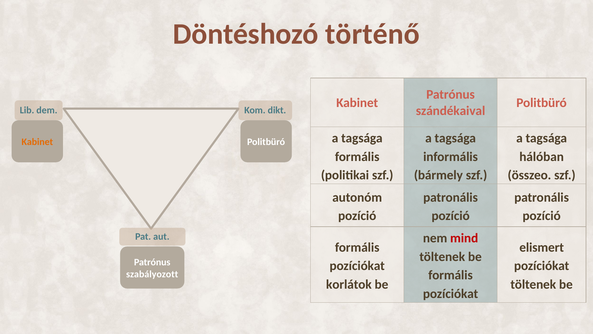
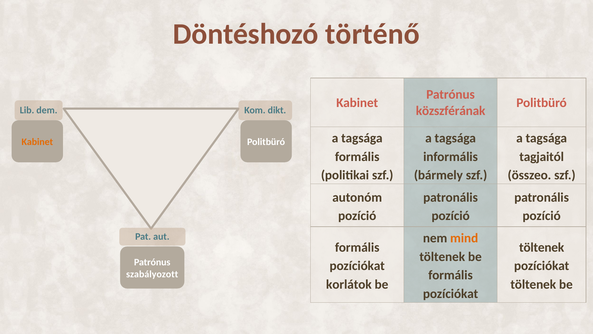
szándékaival: szándékaival -> közszférának (451, 111)
hálóban: hálóban -> tagjaitól (542, 156)
mind colour: red -> orange (464, 238)
elismert: elismert -> töltenek (542, 247)
